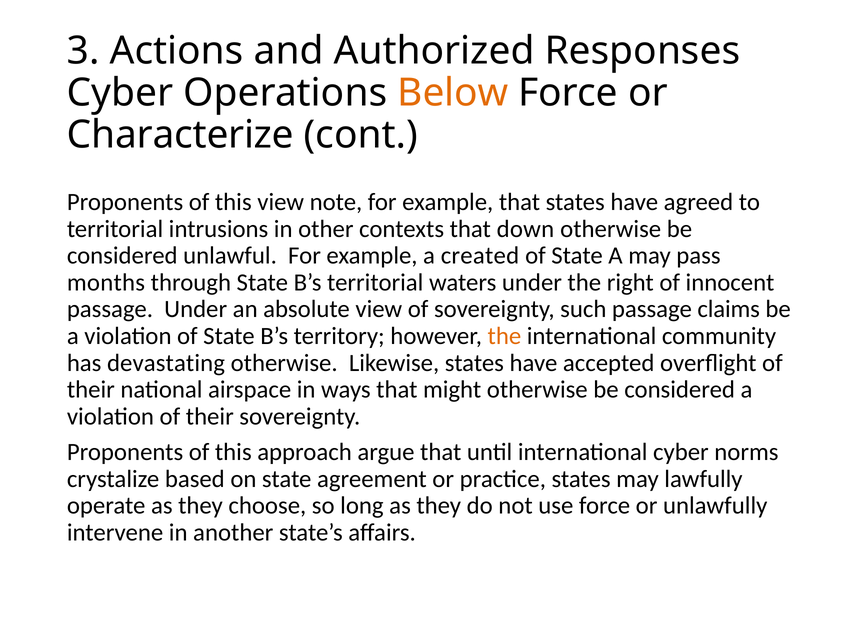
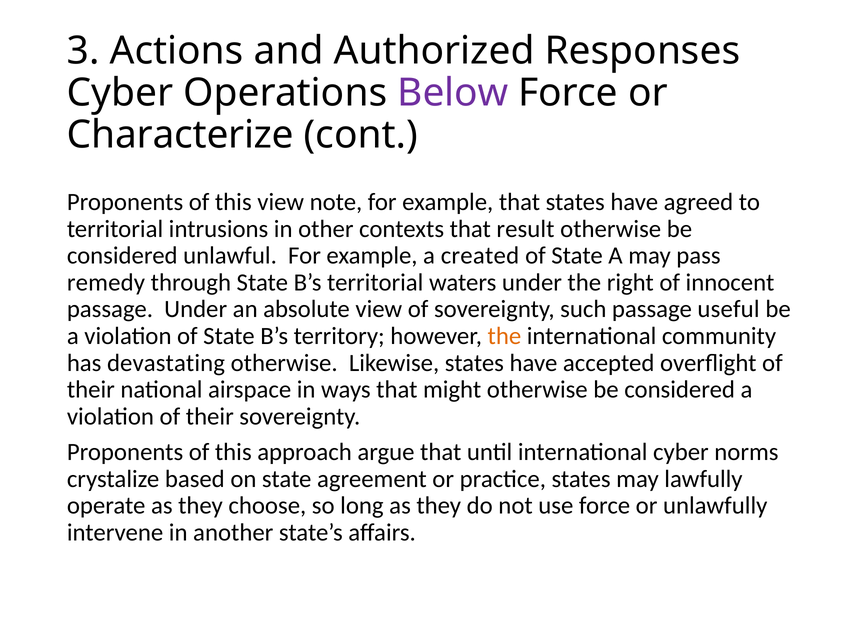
Below colour: orange -> purple (453, 93)
down: down -> result (525, 229)
months: months -> remedy (106, 282)
claims: claims -> useful (729, 309)
